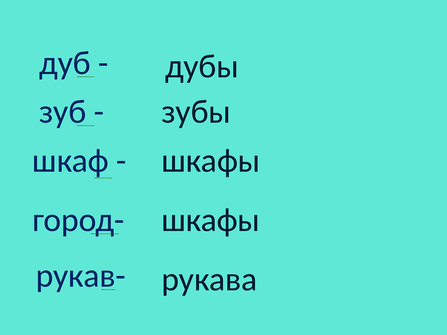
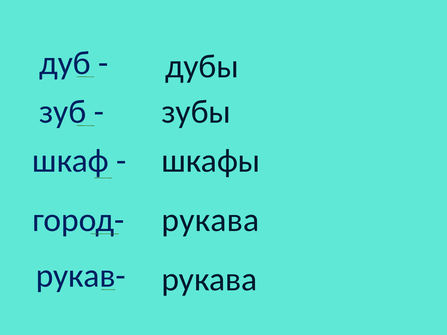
шкафы: шкафы -> рукава (210, 220)
